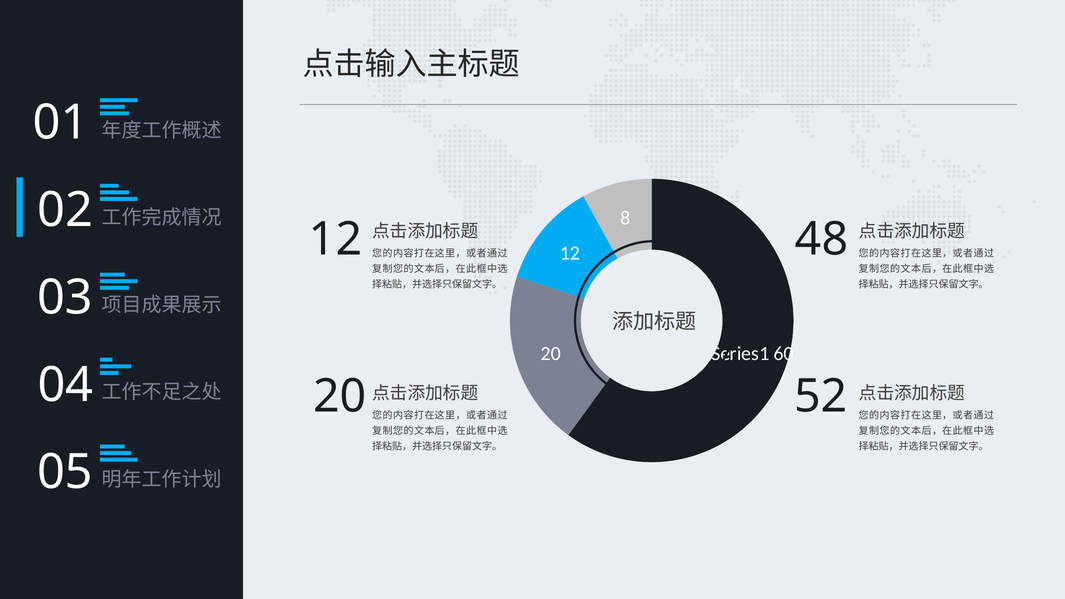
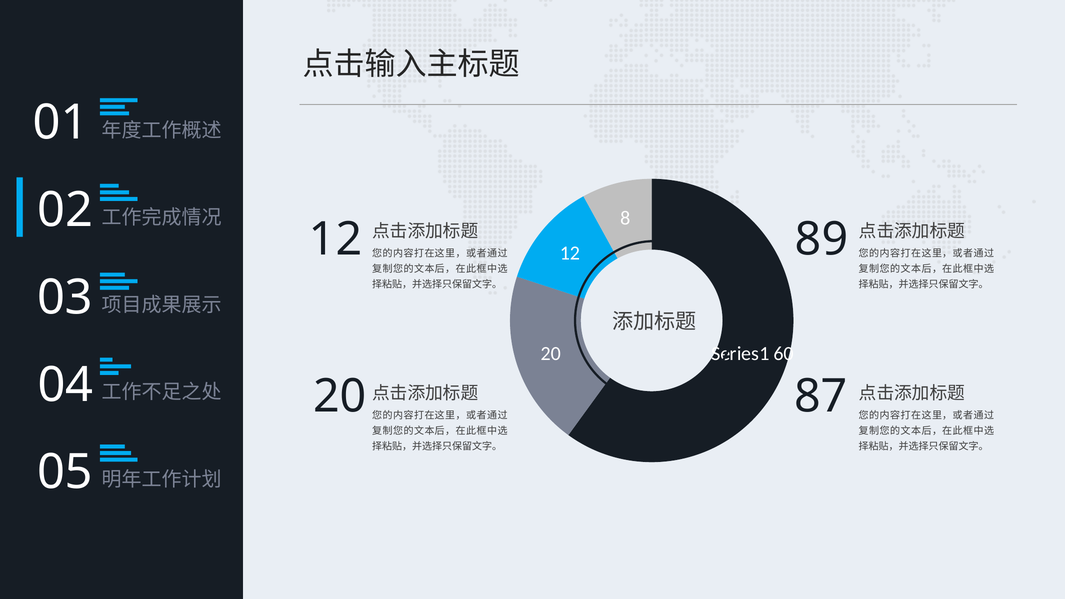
48: 48 -> 89 (822, 239)
52: 52 -> 87 (821, 397)
